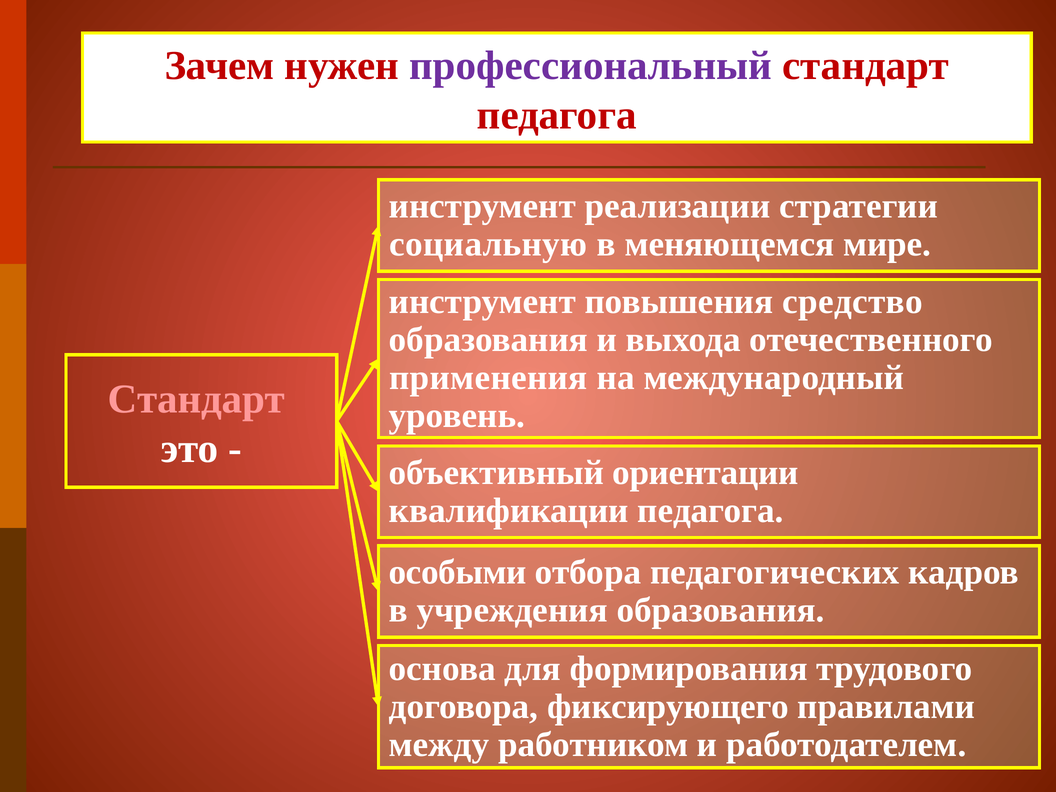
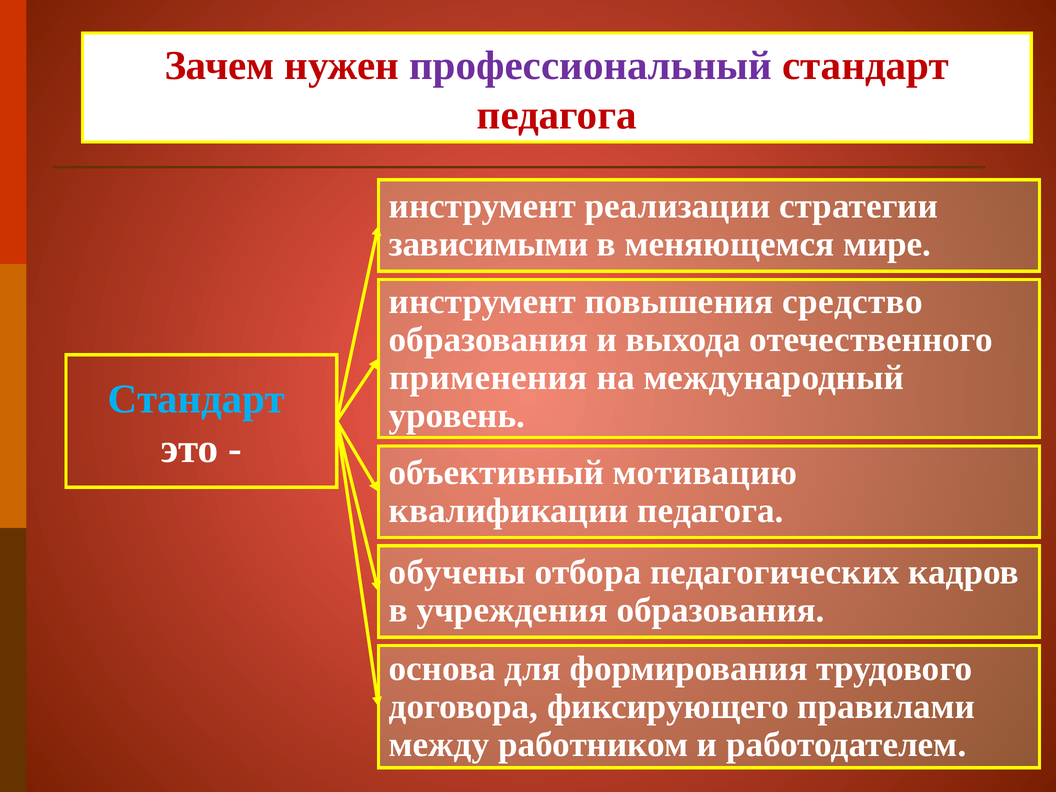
социальную: социальную -> зависимыми (489, 244)
Стандарт colour: pink -> light blue (196, 399)
ориентации: ориентации -> мотивацию (705, 473)
особыми: особыми -> обучены (457, 572)
